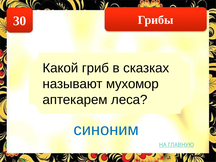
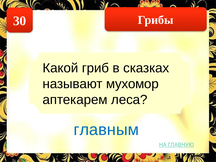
синоним: синоним -> главным (106, 130)
